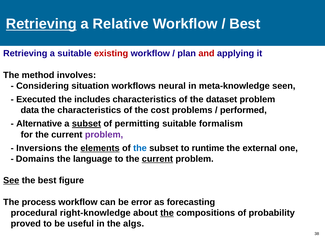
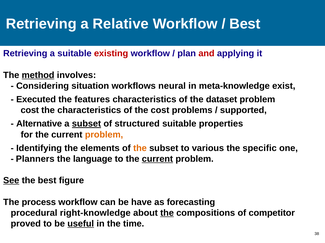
Retrieving underline: present -> none (41, 24)
method underline: none -> present (38, 75)
seen: seen -> exist (284, 86)
includes: includes -> features (92, 100)
data: data -> cost (30, 111)
performed: performed -> supported (243, 111)
permitting: permitting -> structured (137, 124)
formalism: formalism -> properties (221, 124)
problem colour: purple -> orange (104, 135)
Inversions: Inversions -> Identifying (39, 149)
elements underline: present -> none (100, 149)
the colour: blue -> orange (140, 149)
runtime: runtime -> various (208, 149)
external: external -> specific (260, 149)
Domains: Domains -> Planners (35, 159)
error: error -> have (141, 203)
probability: probability -> competitor (272, 214)
useful underline: none -> present (81, 224)
algs: algs -> time (134, 224)
